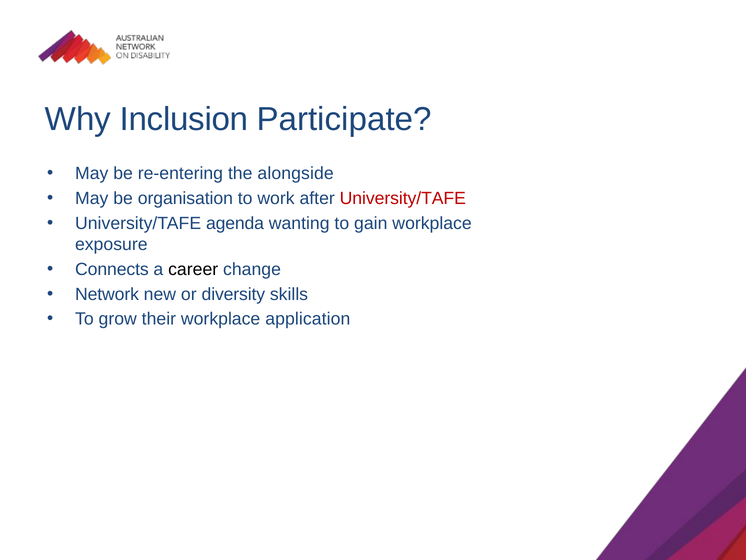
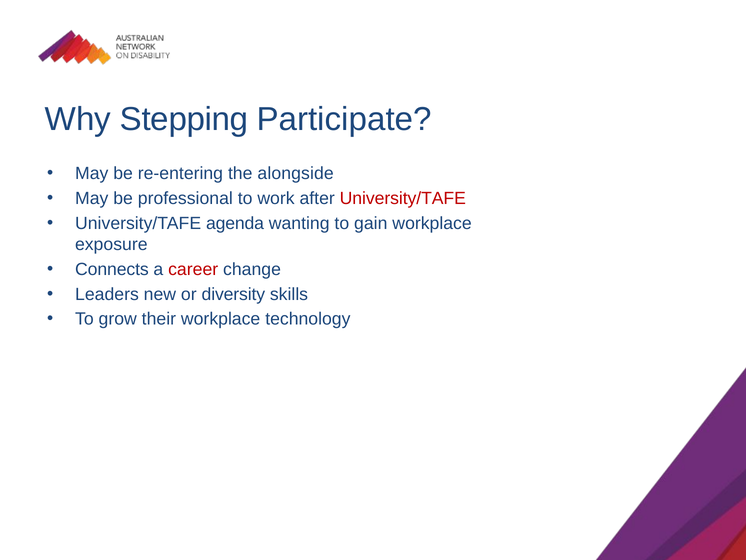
Inclusion: Inclusion -> Stepping (184, 119)
organisation: organisation -> professional (185, 198)
career colour: black -> red (193, 269)
Network: Network -> Leaders (107, 294)
application: application -> technology (308, 319)
